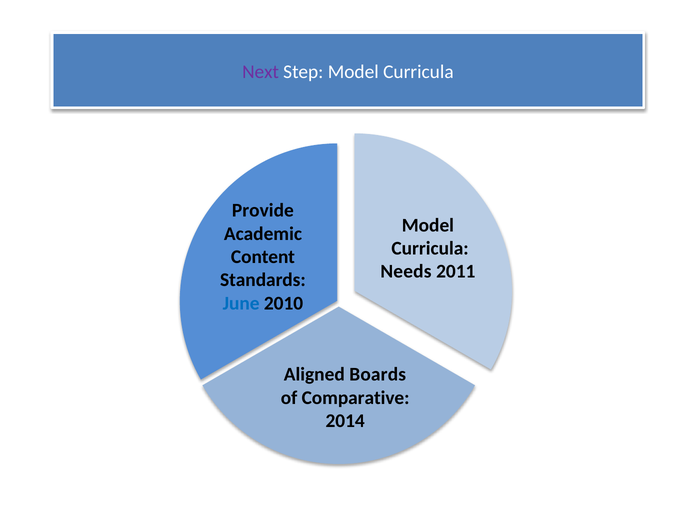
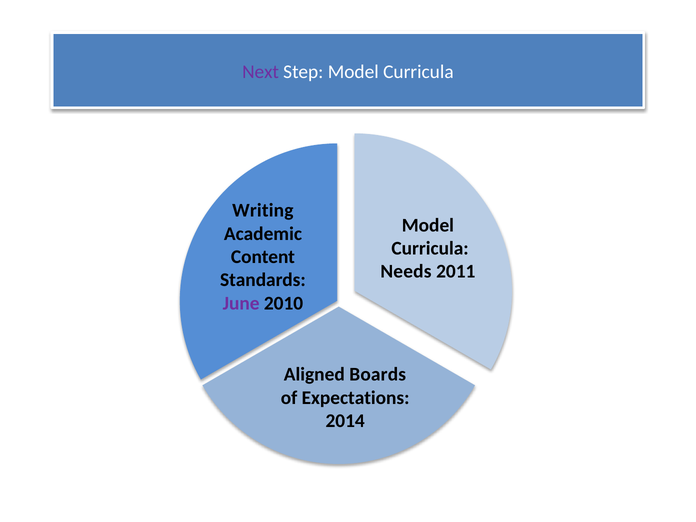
Provide: Provide -> Writing (263, 210)
June colour: blue -> purple (241, 303)
Comparative: Comparative -> Expectations (356, 398)
